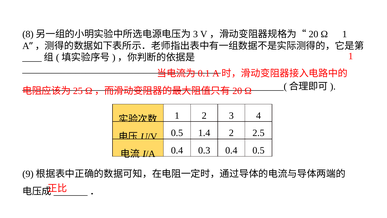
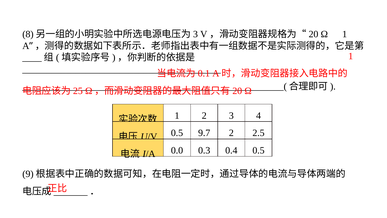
1.4: 1.4 -> 9.7 (204, 133)
0.4: 0.4 -> 0.0 (177, 150)
